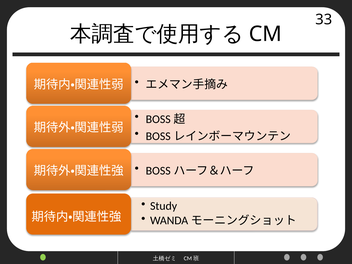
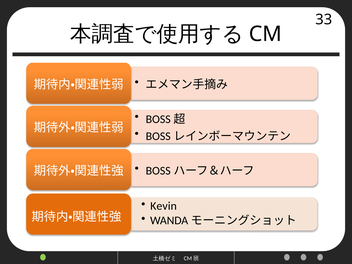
Study: Study -> Kevin (164, 206)
